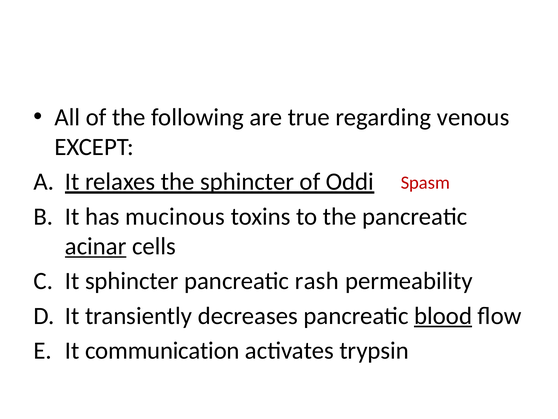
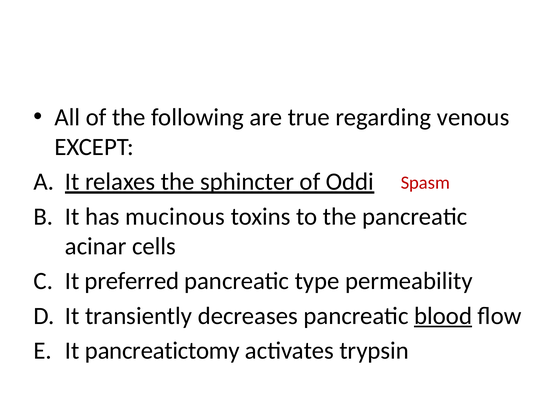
acinar underline: present -> none (96, 246)
It sphincter: sphincter -> preferred (132, 281)
rash: rash -> type (317, 281)
communication: communication -> pancreatictomy (162, 350)
